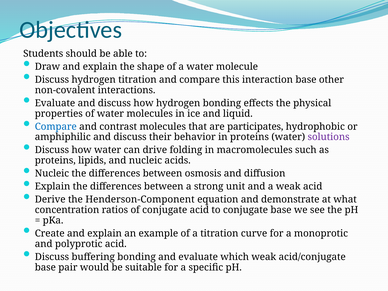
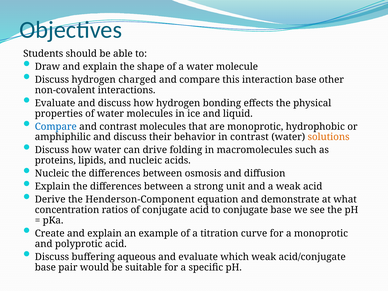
hydrogen titration: titration -> charged (137, 80)
are participates: participates -> monoprotic (255, 127)
in proteins: proteins -> contrast (249, 137)
solutions colour: purple -> orange (329, 137)
buffering bonding: bonding -> aqueous (137, 257)
